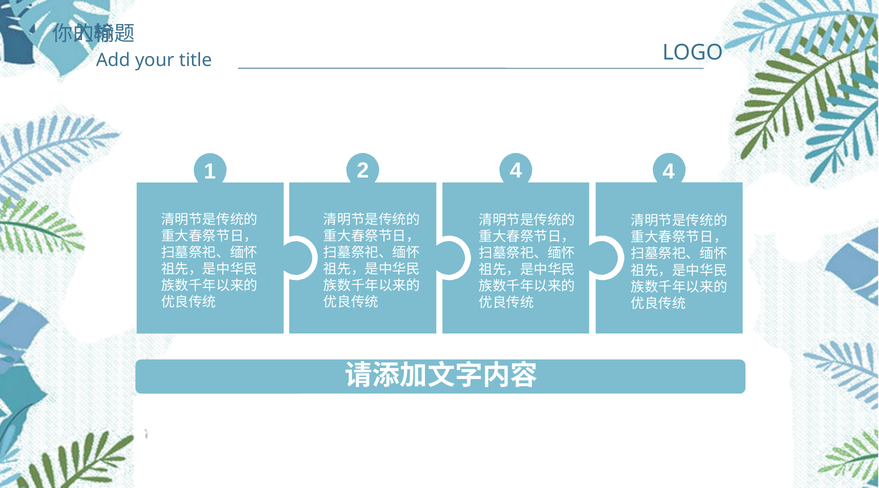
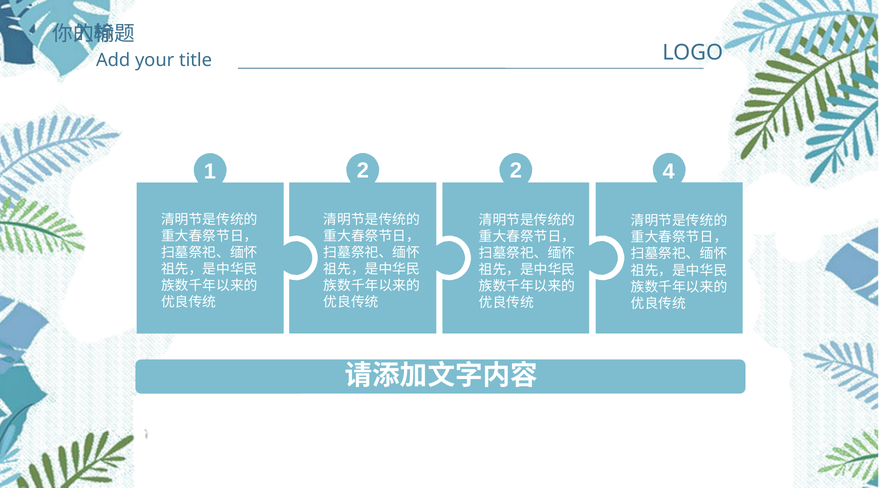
2 4: 4 -> 2 (516, 171)
